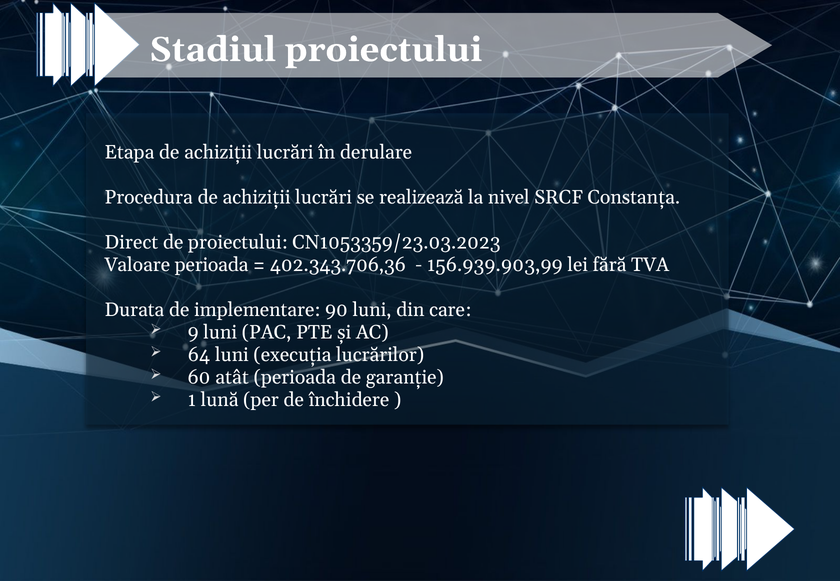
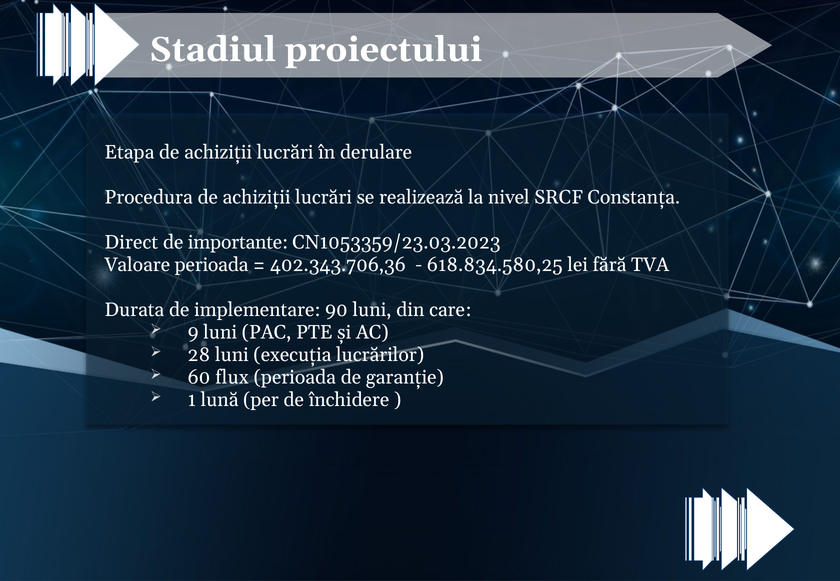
de proiectului: proiectului -> importante (238, 243)
156.939.903,99: 156.939.903,99 -> 618.834.580,25 (495, 265)
64: 64 -> 28 (199, 355)
atât: atât -> flux (232, 378)
